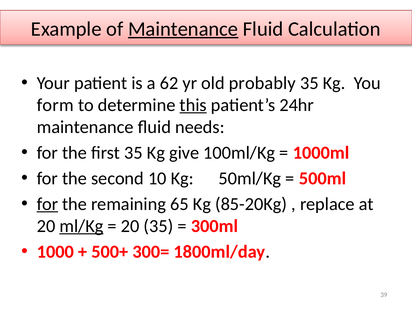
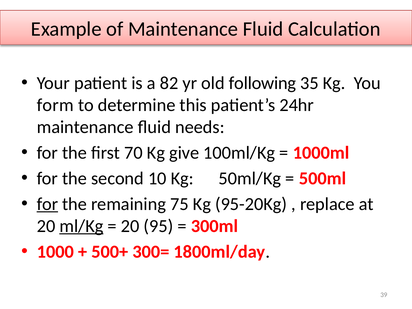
Maintenance underline: present -> none (183, 29)
62: 62 -> 82 (169, 83)
probably: probably -> following (263, 83)
this underline: present -> none (193, 105)
first 35: 35 -> 70 (133, 153)
65: 65 -> 75 (179, 204)
85-20Kg: 85-20Kg -> 95-20Kg (251, 204)
20 35: 35 -> 95 (158, 226)
